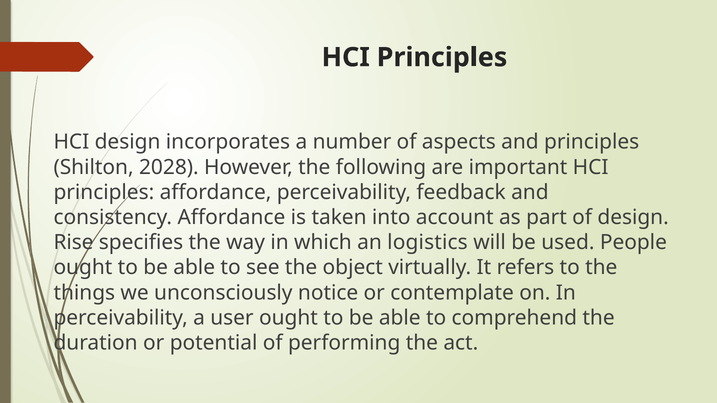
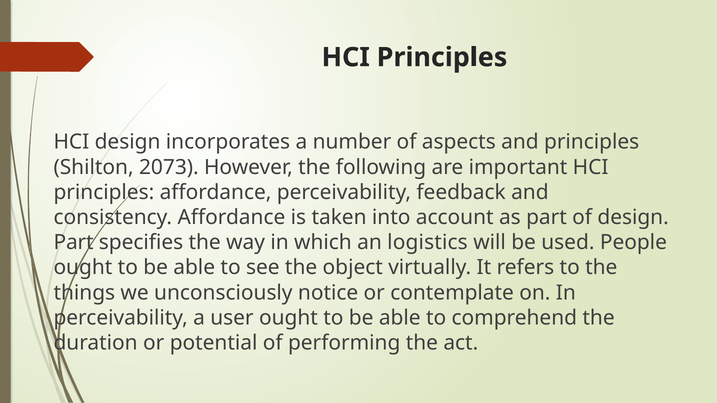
2028: 2028 -> 2073 (169, 167)
Rise: Rise -> Part (74, 243)
